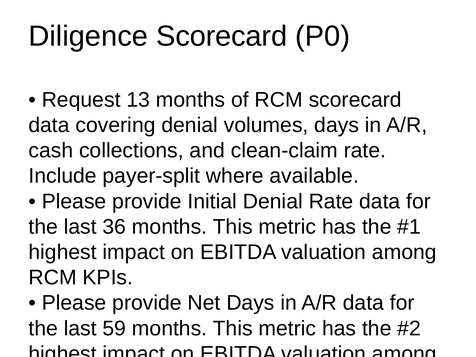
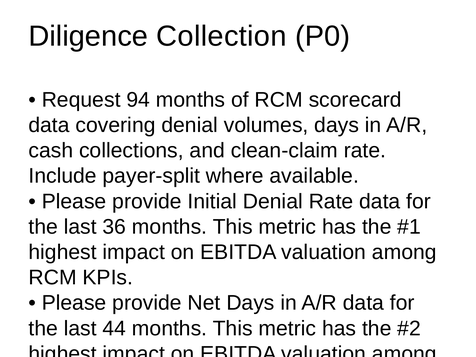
Diligence Scorecard: Scorecard -> Collection (221, 36)
13: 13 -> 94 (138, 100)
59: 59 -> 44 (114, 328)
